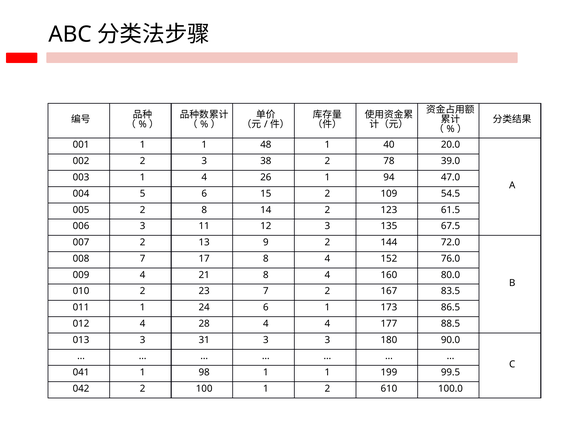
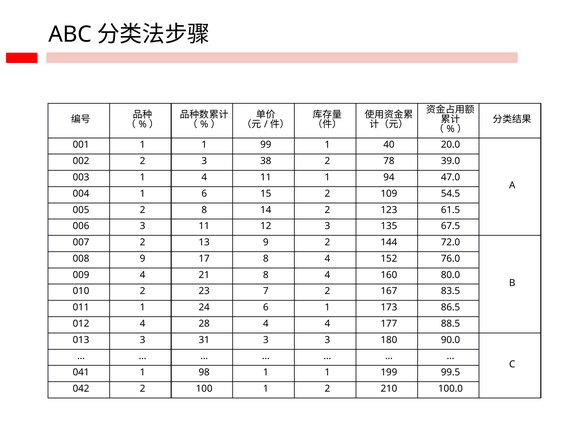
48: 48 -> 99 (266, 145)
4 26: 26 -> 11 (266, 178)
004 5: 5 -> 1 (143, 194)
008 7: 7 -> 9 (143, 259)
610: 610 -> 210 (389, 389)
